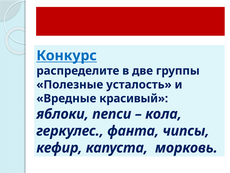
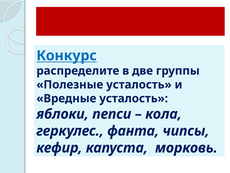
Вредные красивый: красивый -> усталость (134, 98)
